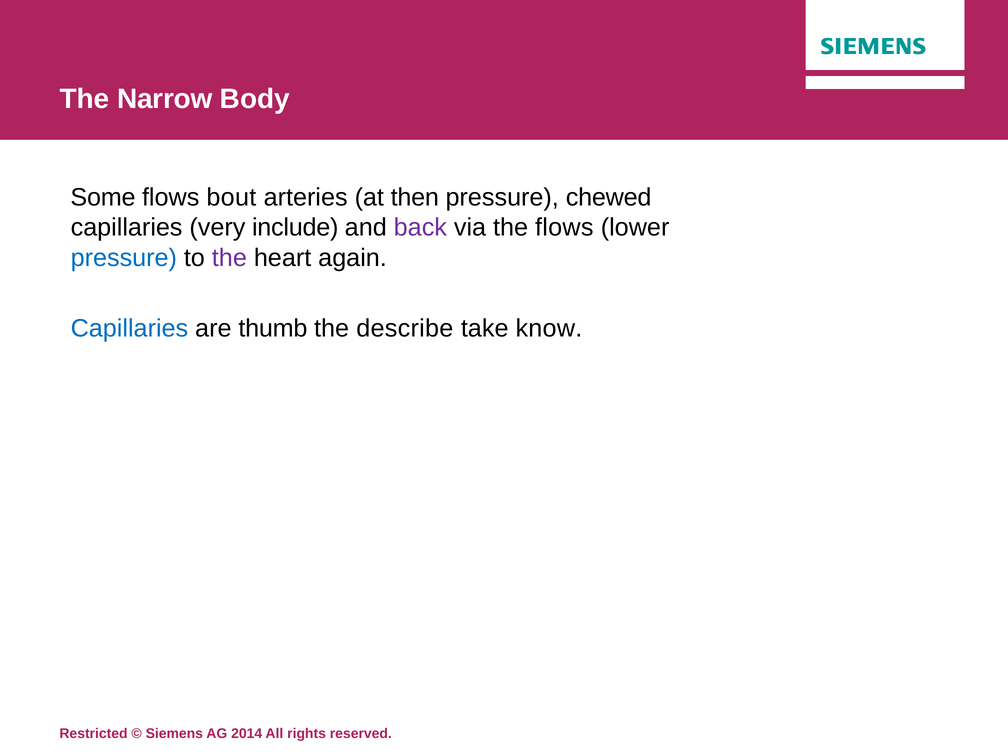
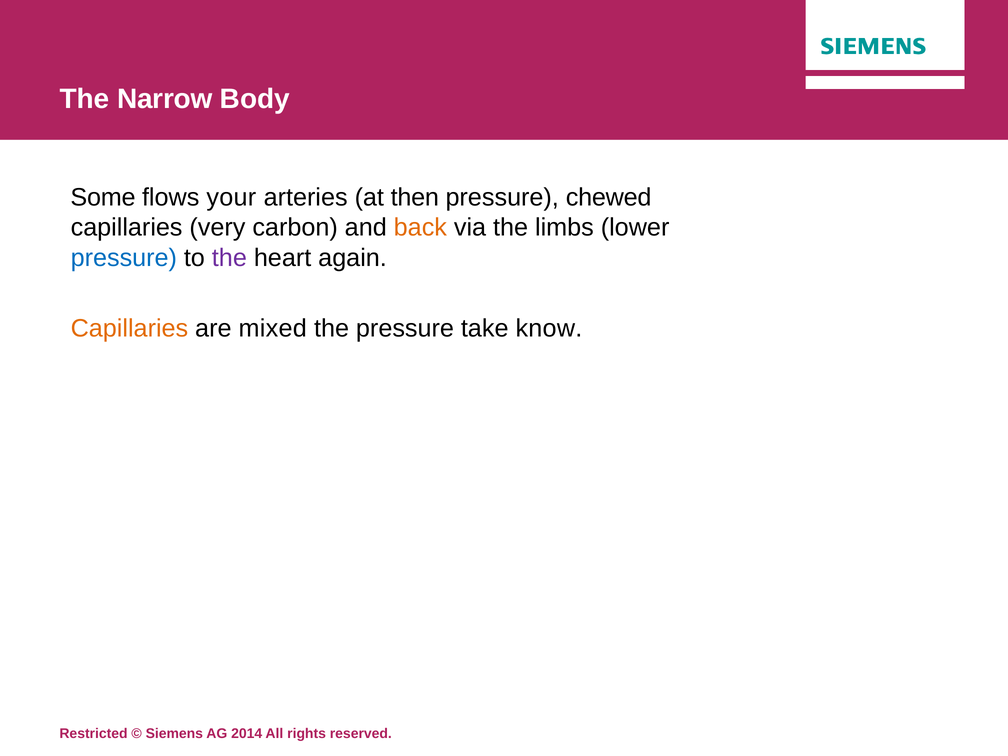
bout: bout -> your (231, 197)
include: include -> carbon (295, 228)
back colour: purple -> orange (420, 228)
the flows: flows -> limbs (564, 228)
Capillaries colour: blue -> orange (129, 328)
thumb: thumb -> mixed (273, 328)
the describe: describe -> pressure (405, 328)
